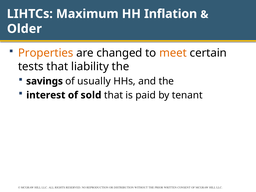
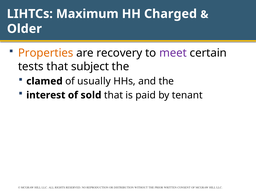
Inflation: Inflation -> Charged (171, 14)
changed: changed -> recovery (119, 53)
meet colour: orange -> purple (173, 53)
liability: liability -> subject (90, 67)
savings: savings -> clamed (44, 81)
